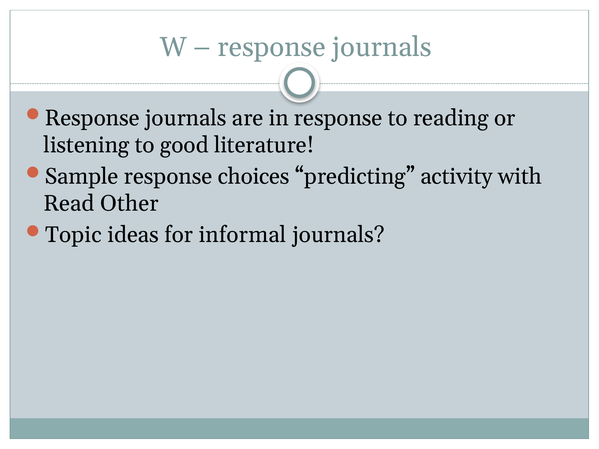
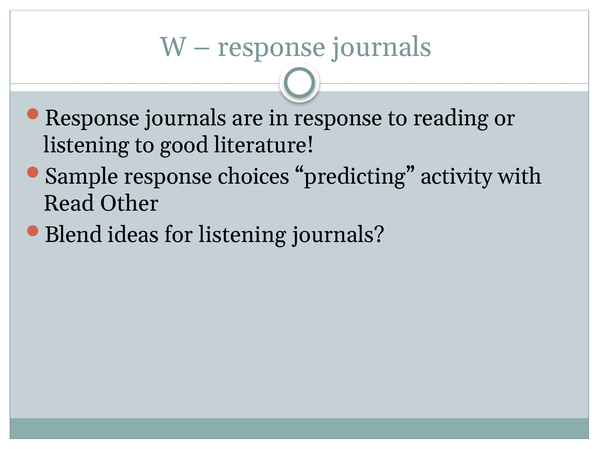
Topic: Topic -> Blend (74, 235)
for informal: informal -> listening (243, 235)
